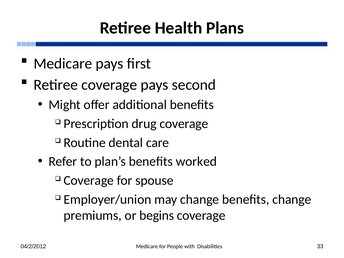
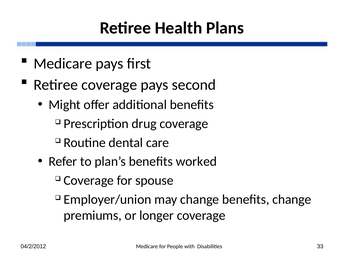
begins: begins -> longer (157, 215)
